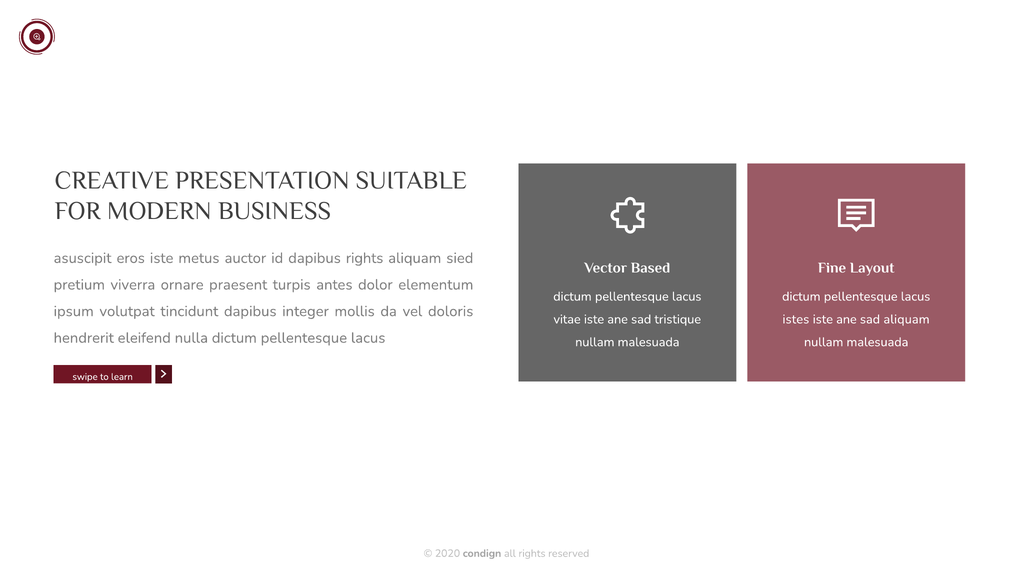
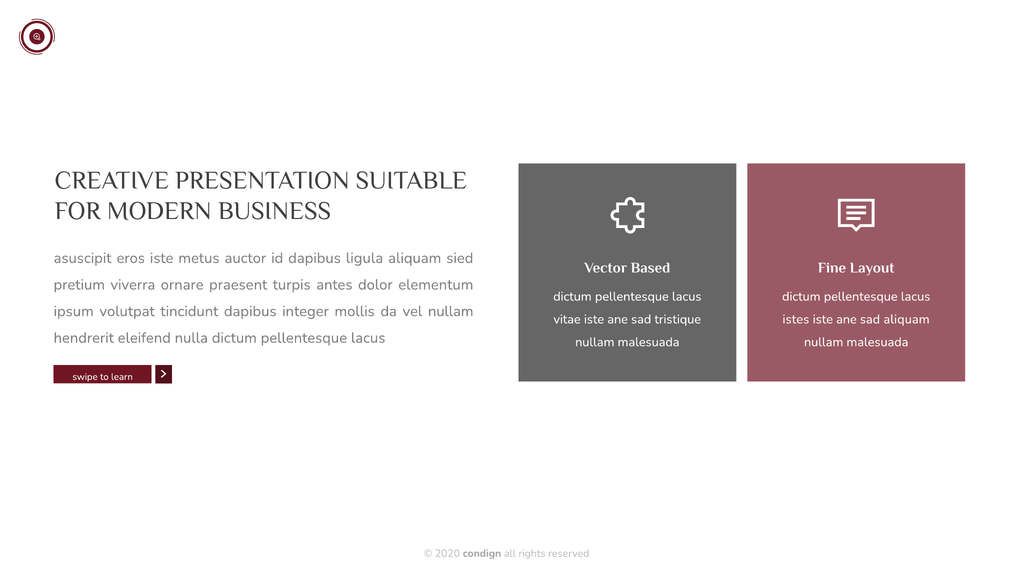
dapibus rights: rights -> ligula (365, 258)
vel doloris: doloris -> nullam (451, 311)
